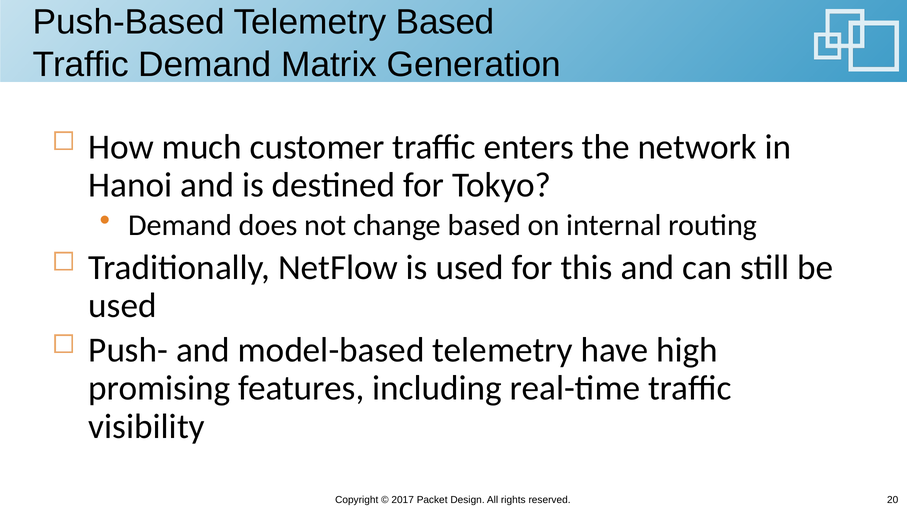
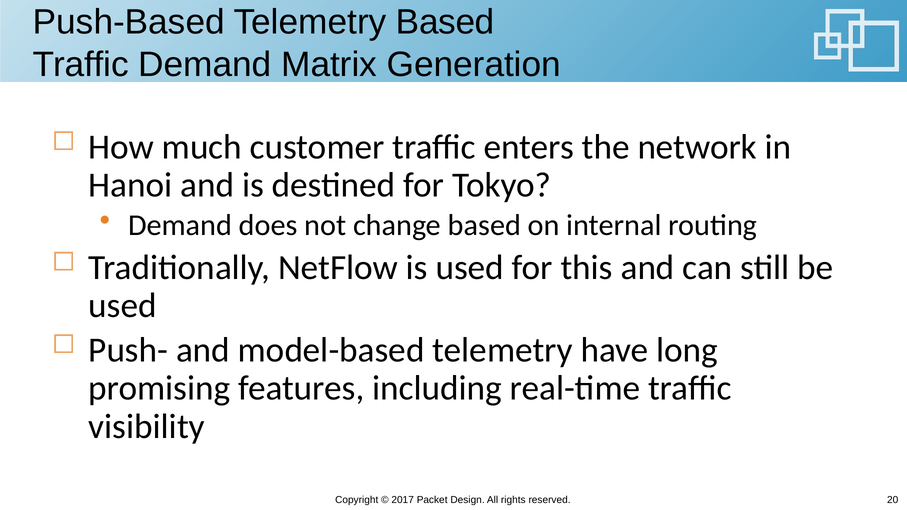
high: high -> long (687, 350)
